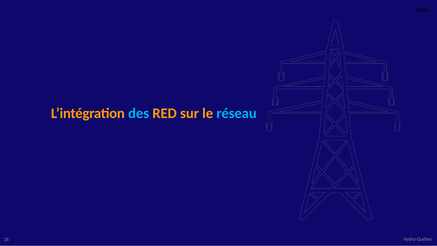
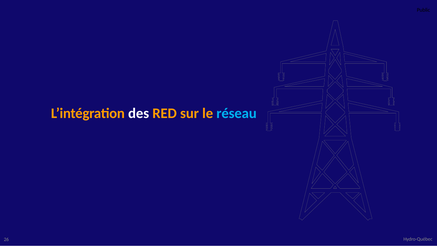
des colour: light blue -> white (139, 114)
